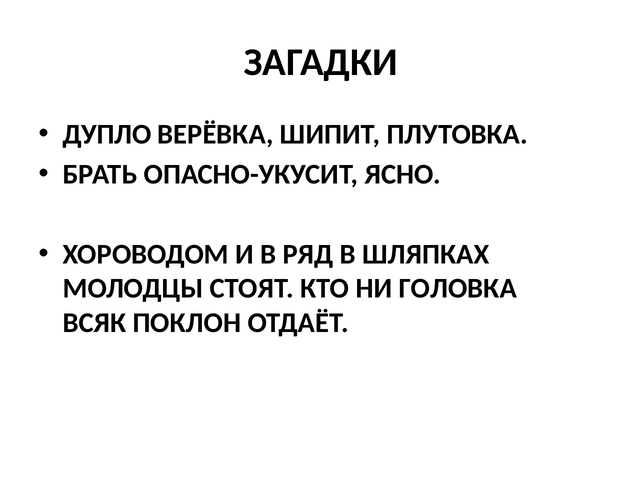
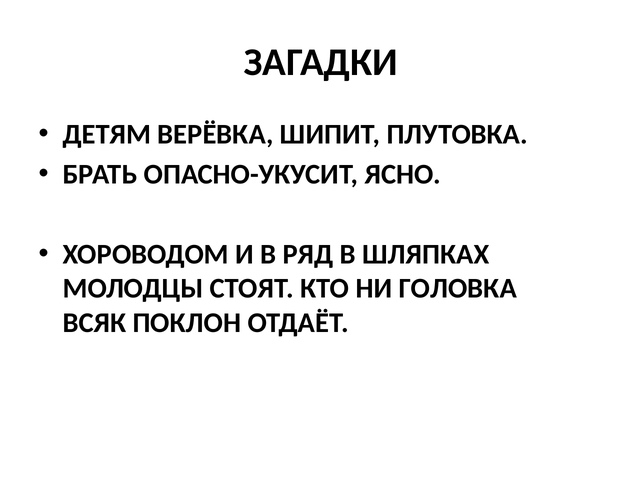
ДУПЛО: ДУПЛО -> ДЕТЯМ (107, 135)
